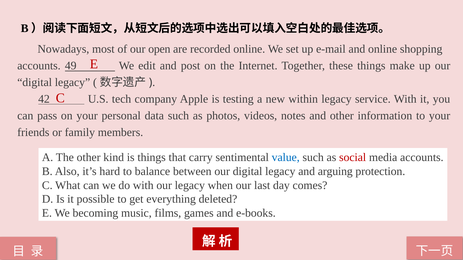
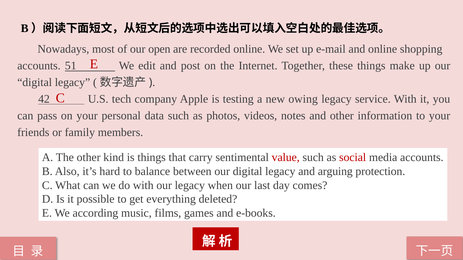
49: 49 -> 51 (71, 66)
within: within -> owing (303, 99)
value colour: blue -> red (286, 158)
becoming: becoming -> according (95, 213)
